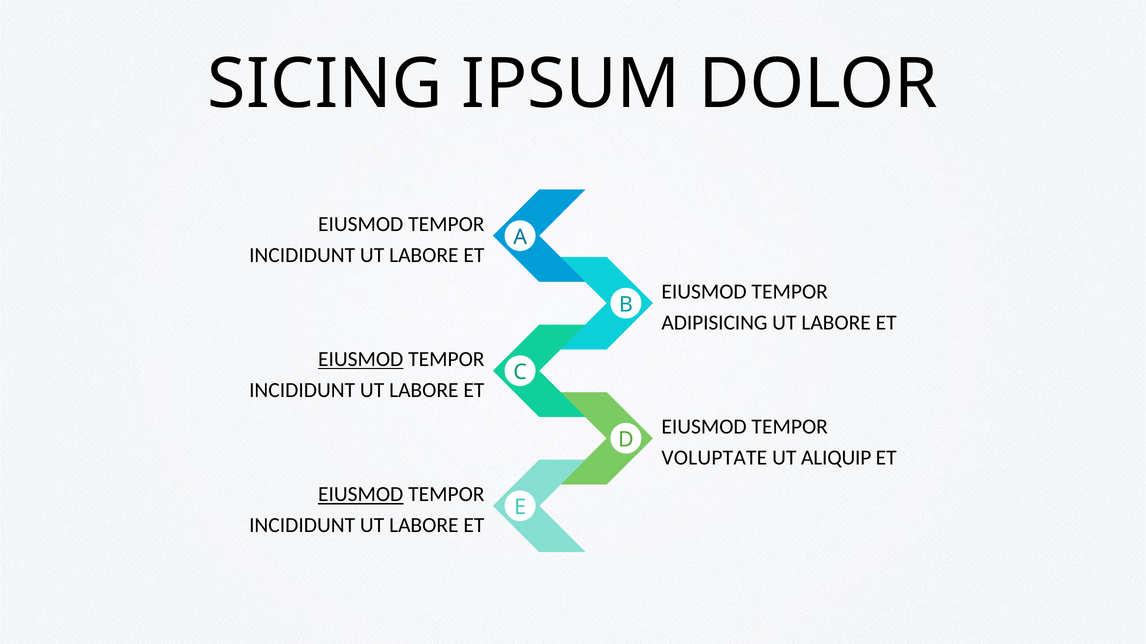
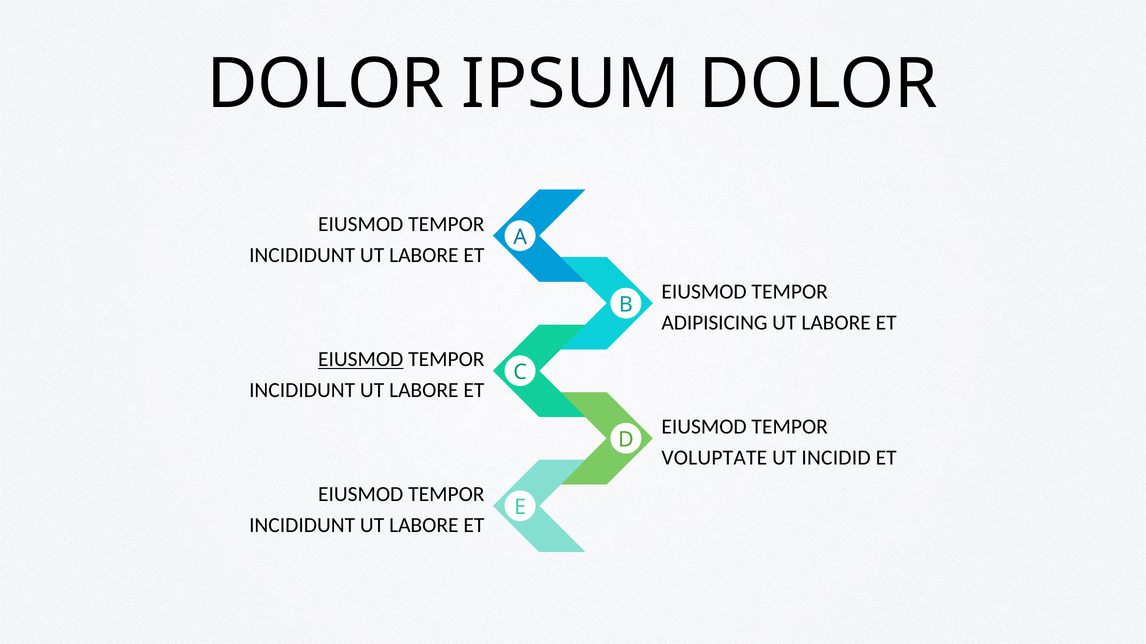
SICING: SICING -> DOLOR (326, 84)
ALIQUIP: ALIQUIP -> INCIDID (836, 458)
EIUSMOD underline: present -> none (361, 495)
